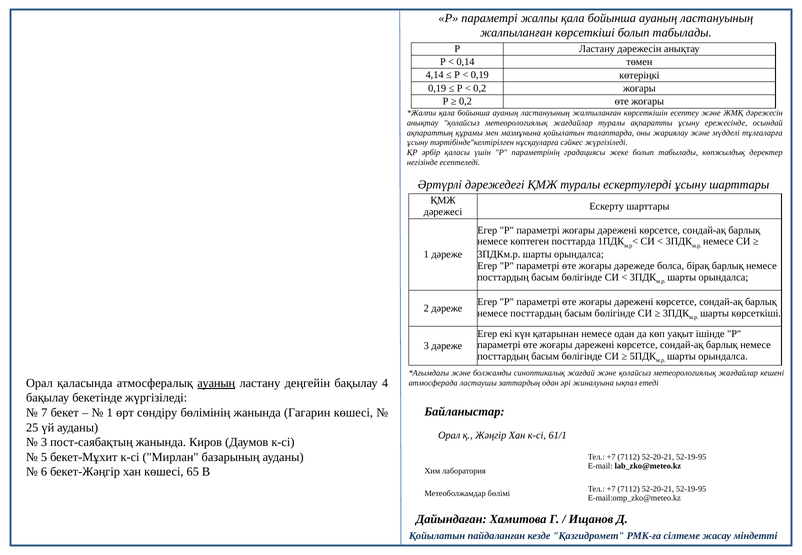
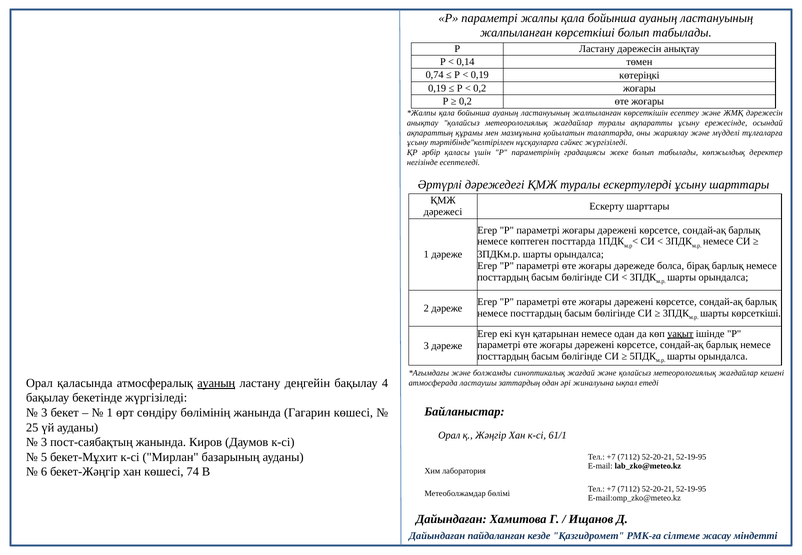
4,14: 4,14 -> 0,74 (435, 75)
уақыт underline: none -> present (680, 334)
7: 7 -> 3 (44, 413)
65: 65 -> 74 (193, 472)
Қойылатын: Қойылатын -> Дайындаған (437, 536)
